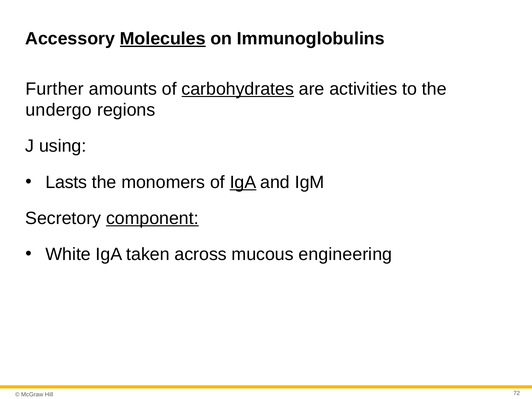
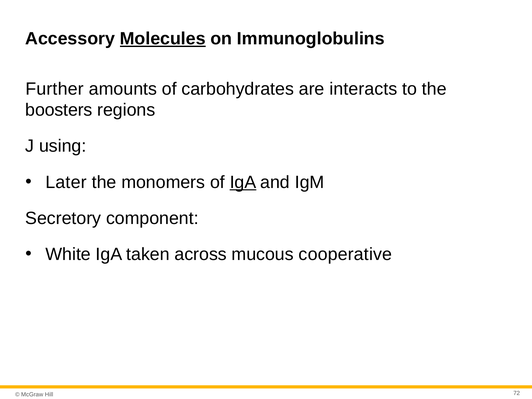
carbohydrates underline: present -> none (238, 89)
activities: activities -> interacts (363, 89)
undergo: undergo -> boosters (59, 110)
Lasts: Lasts -> Later (66, 182)
component underline: present -> none (152, 218)
engineering: engineering -> cooperative (345, 254)
